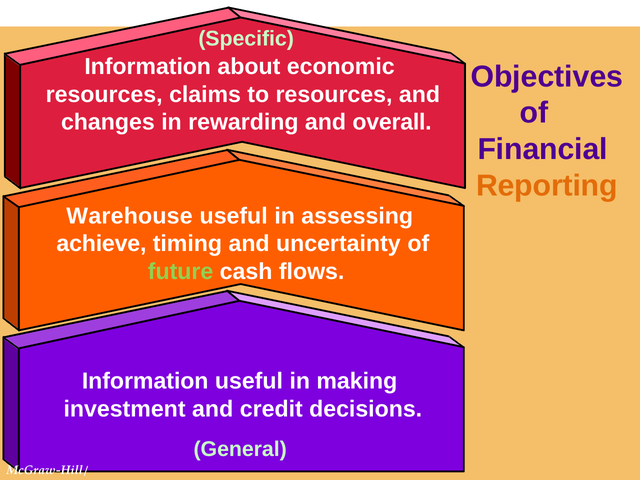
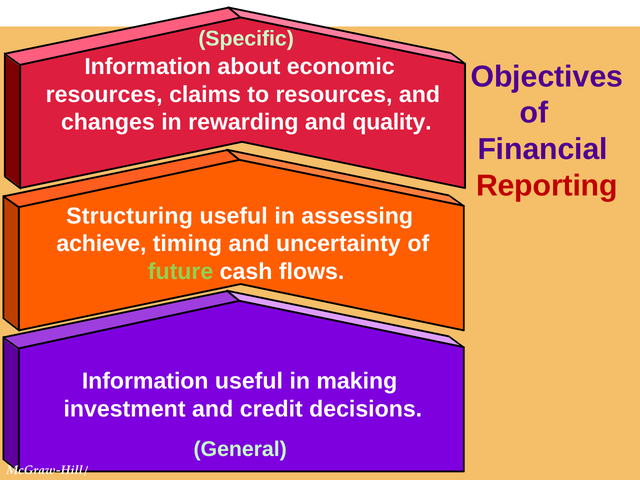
overall: overall -> quality (392, 122)
Reporting colour: orange -> red (547, 186)
Warehouse: Warehouse -> Structuring (130, 216)
